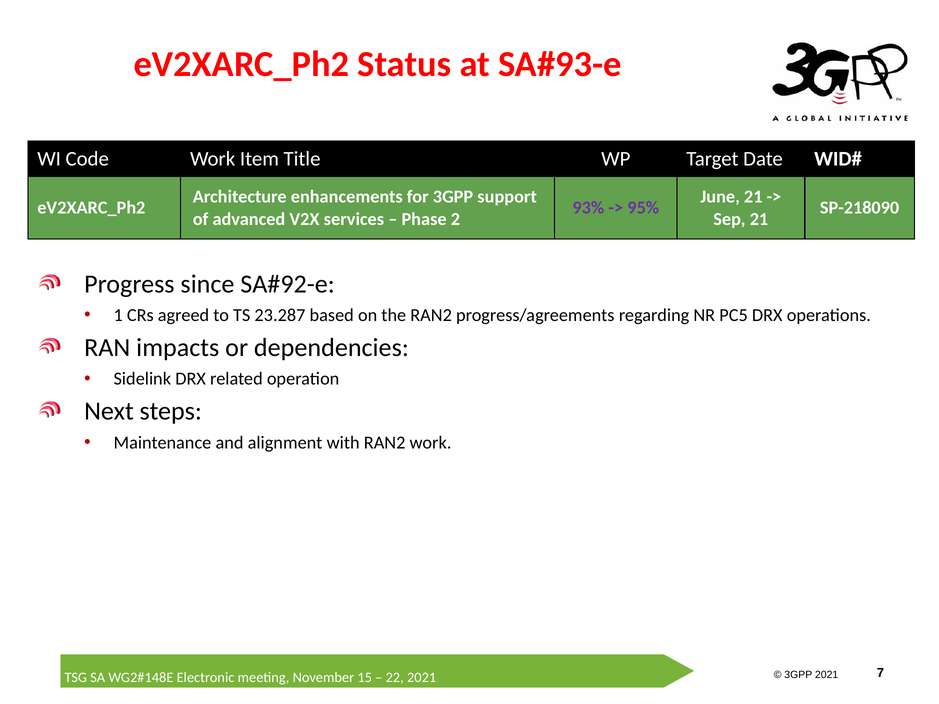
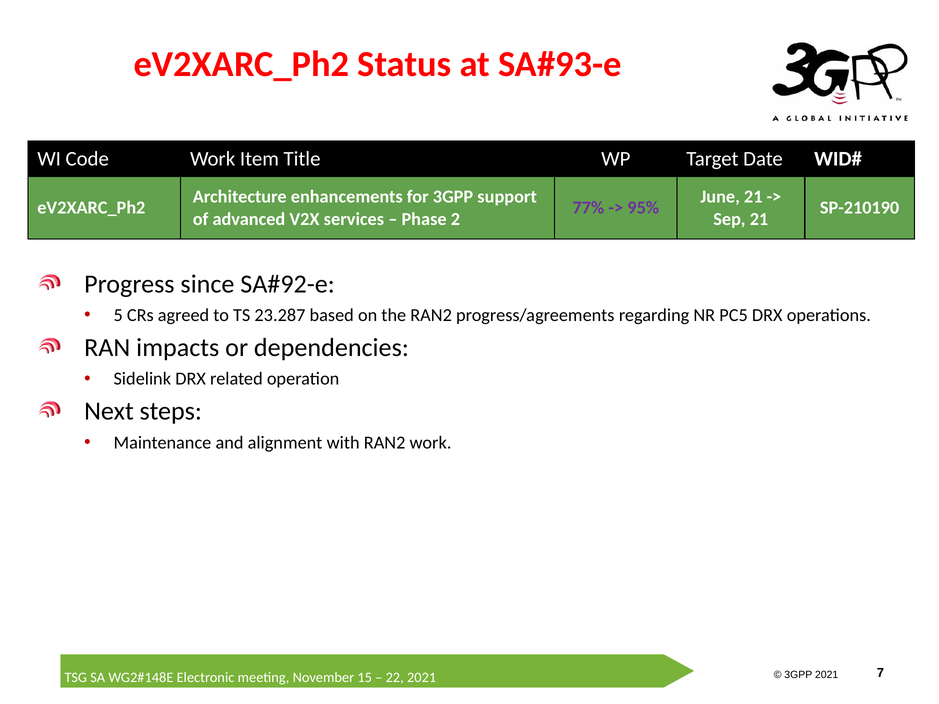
93%: 93% -> 77% (588, 208)
SP-218090: SP-218090 -> SP-210190 (860, 208)
1: 1 -> 5 (118, 315)
